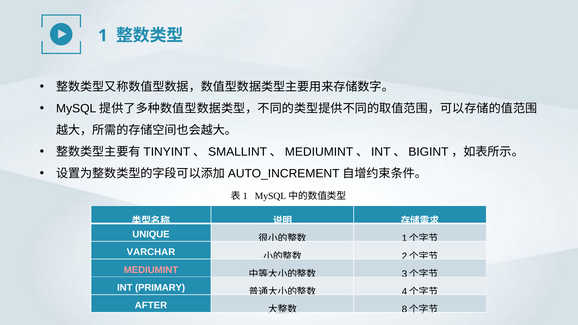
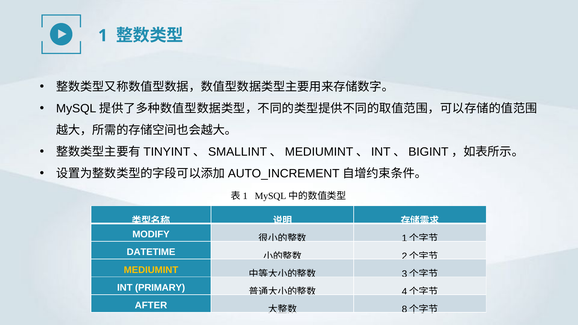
UNIQUE: UNIQUE -> MODIFY (151, 234)
VARCHAR: VARCHAR -> DATETIME (151, 252)
MEDIUMINT colour: pink -> yellow (151, 270)
